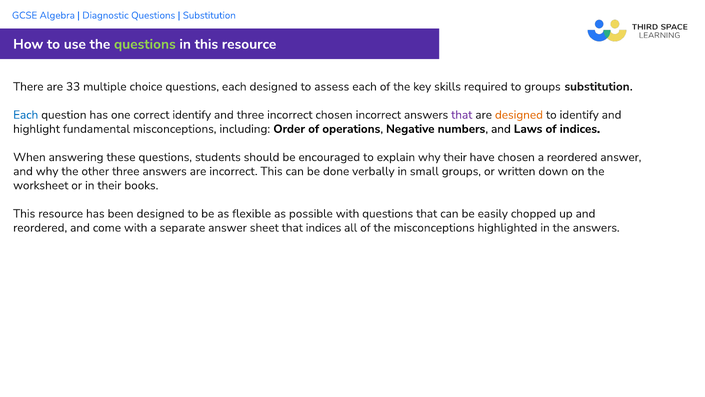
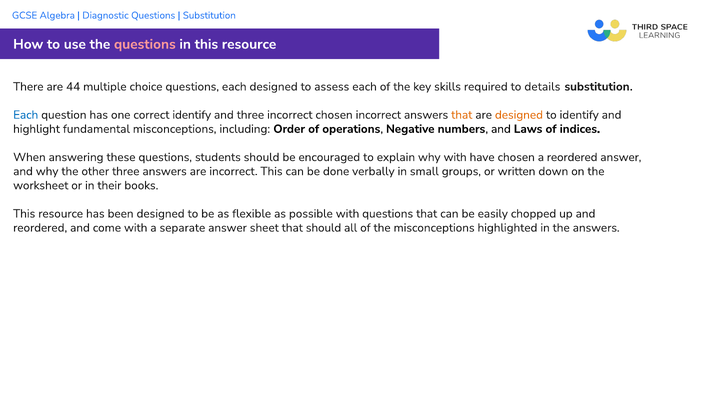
questions colour: light green -> pink (145, 44)
33: 33 -> 44 (73, 86)
to groups: groups -> details (542, 86)
that colour: purple -> orange (462, 115)
why their: their -> with (455, 157)
that indices: indices -> should (324, 227)
